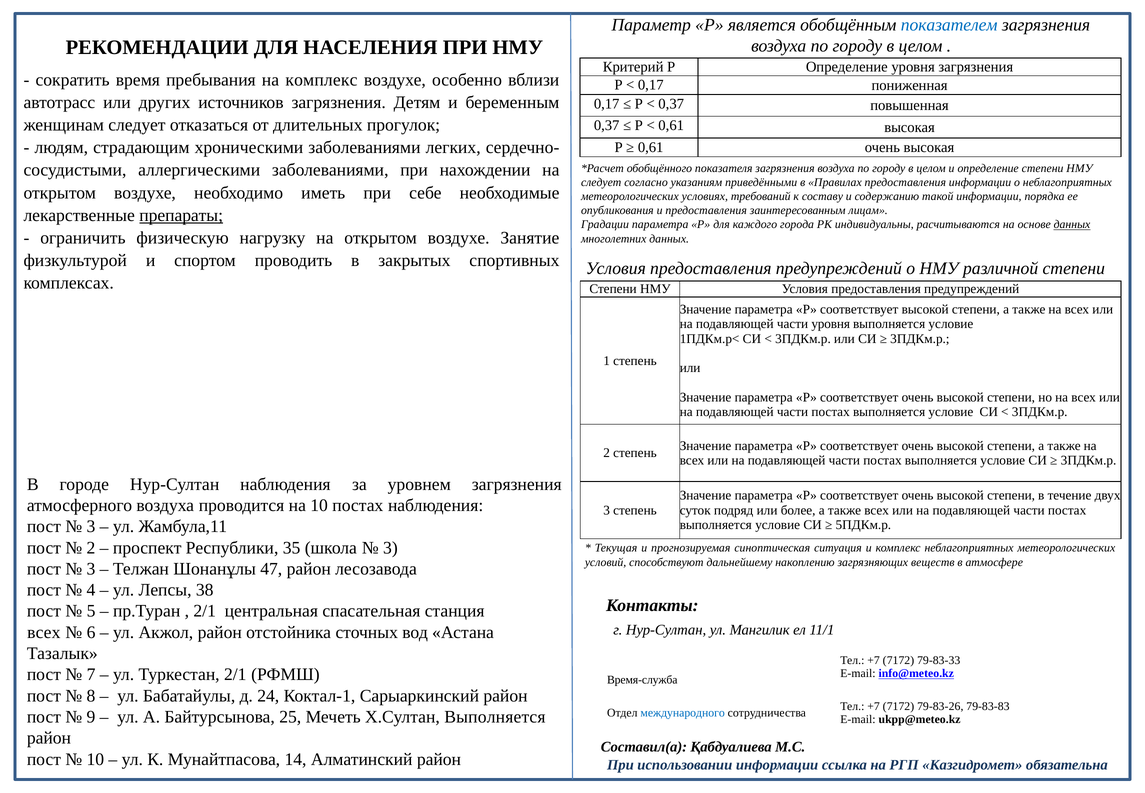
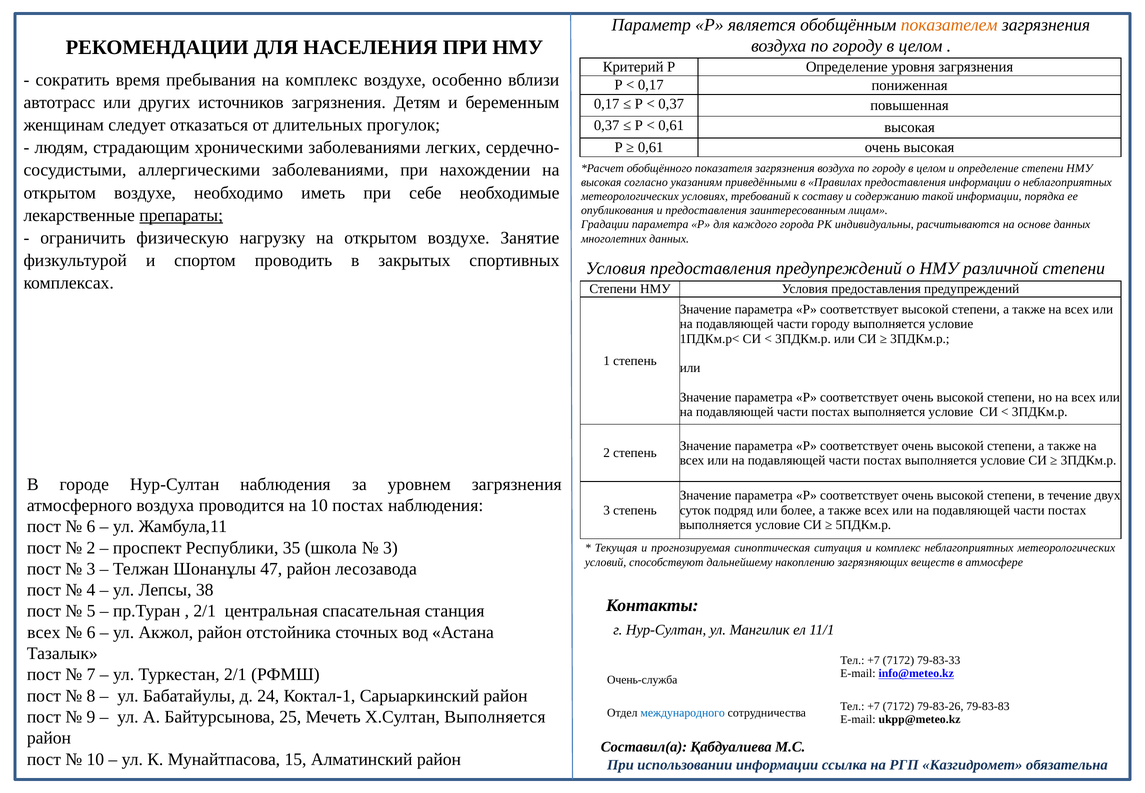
показателем colour: blue -> orange (949, 25)
следует: следует -> высокая (601, 182)
данных underline: present -> none (1072, 225)
части уровня: уровня -> городу (831, 324)
3: 3 -> 6 (91, 526)
Время-служба: Время-служба -> Очень-служба (642, 680)
14: 14 -> 15 (296, 759)
